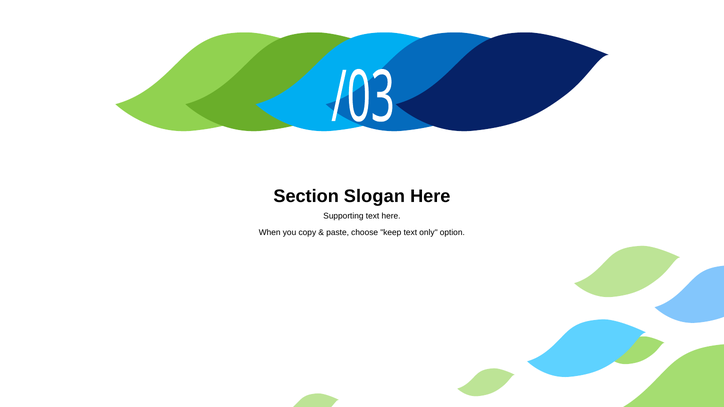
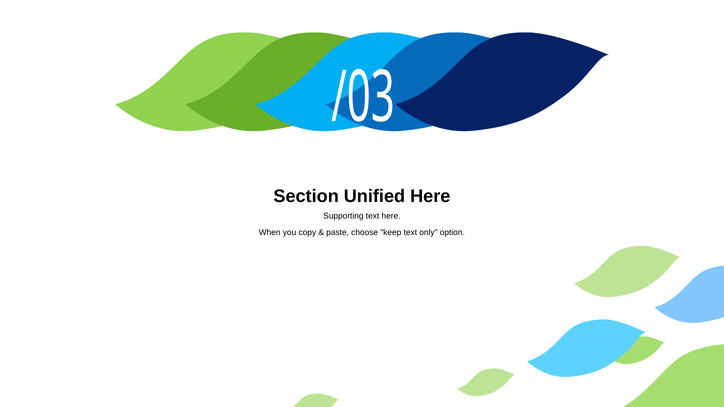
Slogan: Slogan -> Unified (374, 196)
